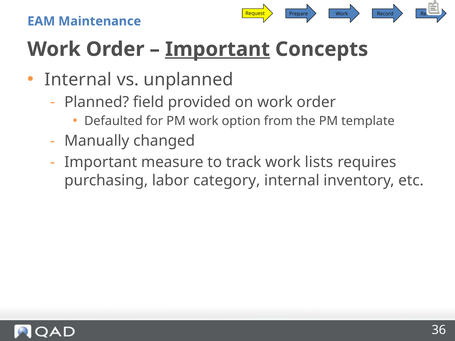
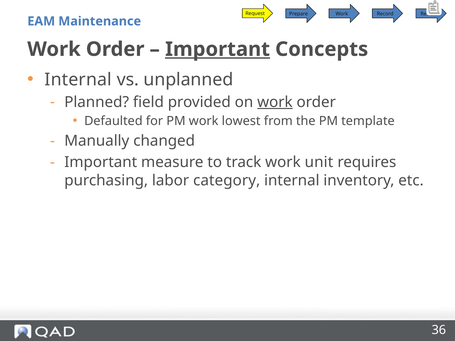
work underline: none -> present (275, 102)
option: option -> lowest (241, 121)
lists: lists -> unit (319, 162)
